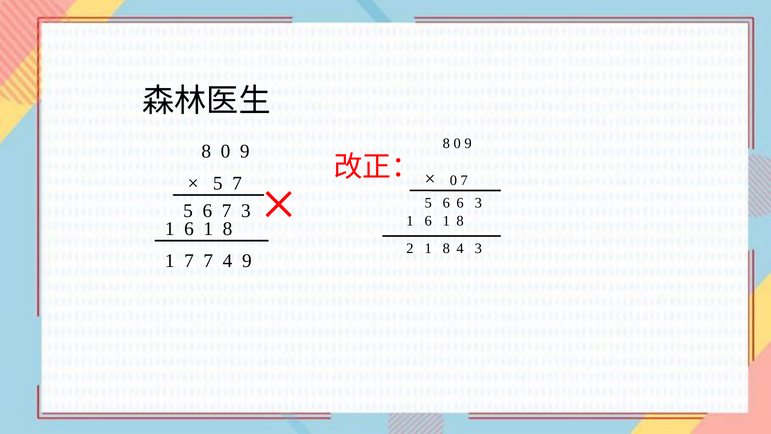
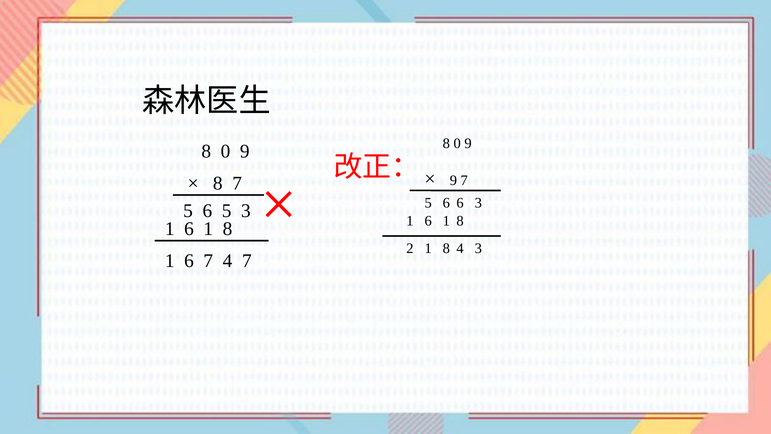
0: 0 -> 9 (453, 180)
5: 5 -> 8 (218, 183)
5 6 7: 7 -> 5 (227, 211)
7: 7 -> 6 (189, 261)
4 9: 9 -> 7 (247, 261)
